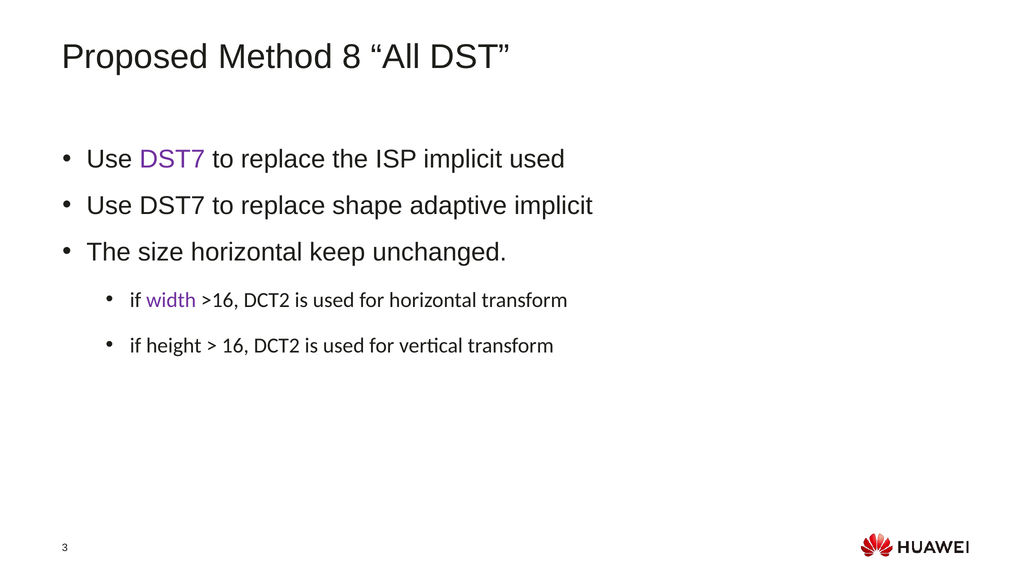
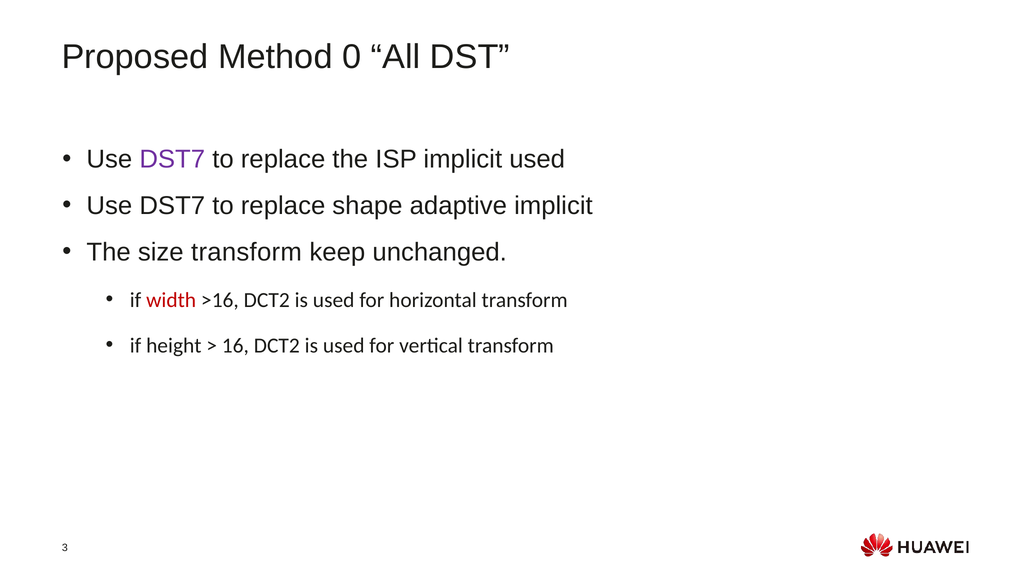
8: 8 -> 0 (352, 57)
size horizontal: horizontal -> transform (246, 252)
width colour: purple -> red (171, 300)
